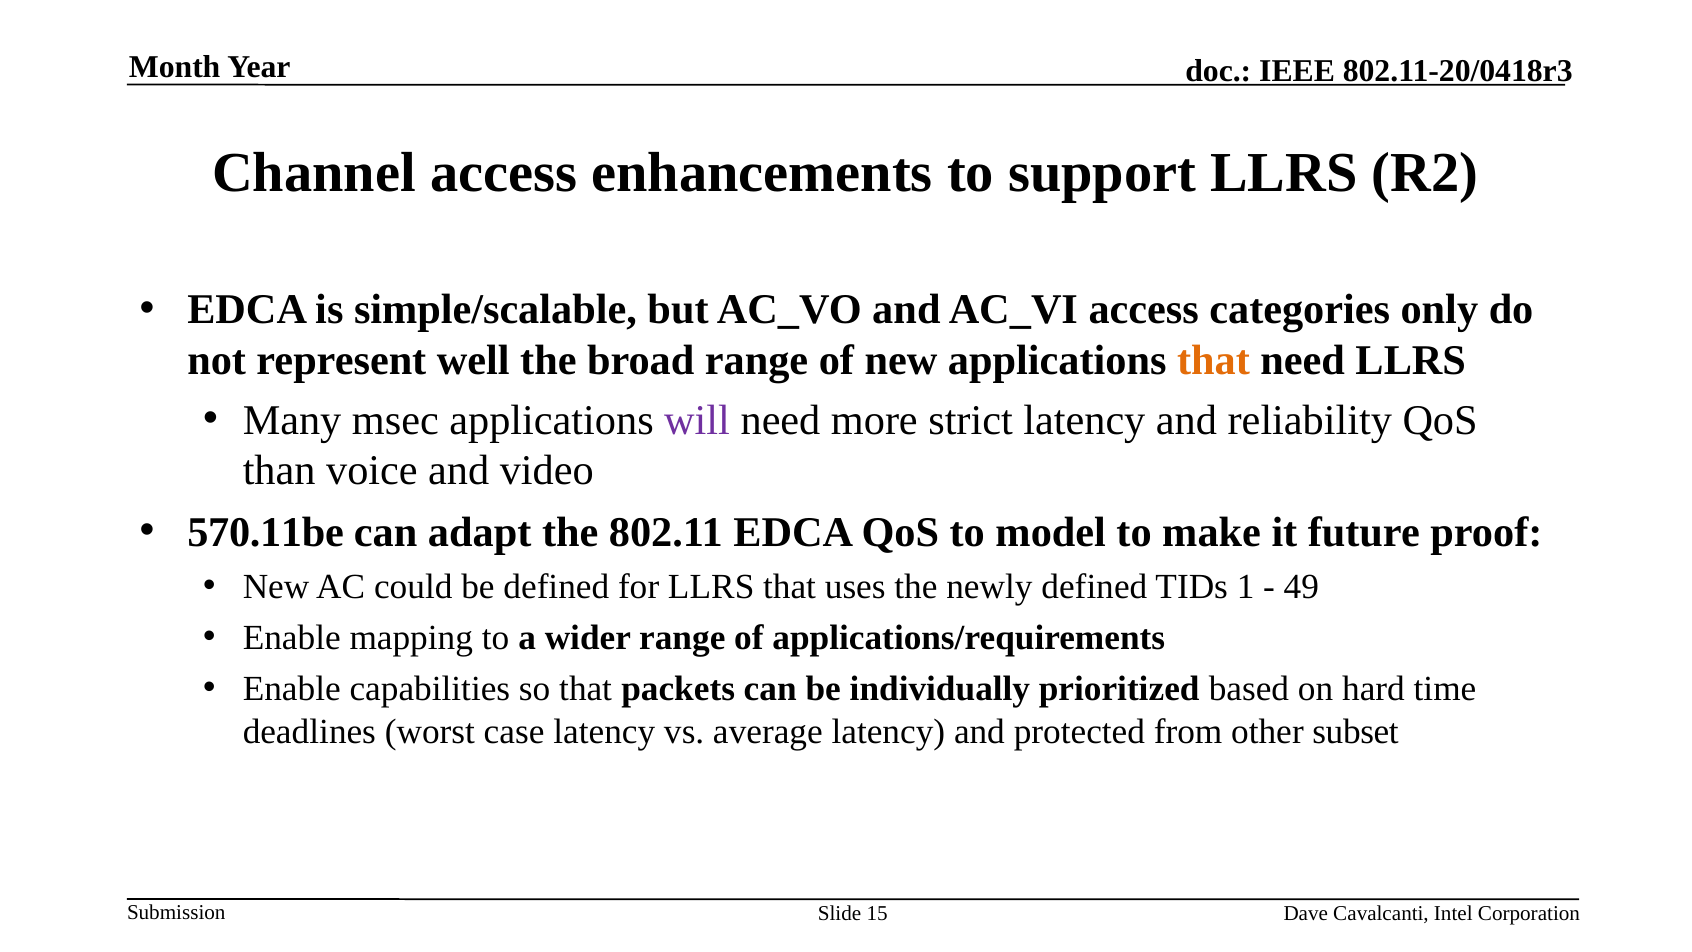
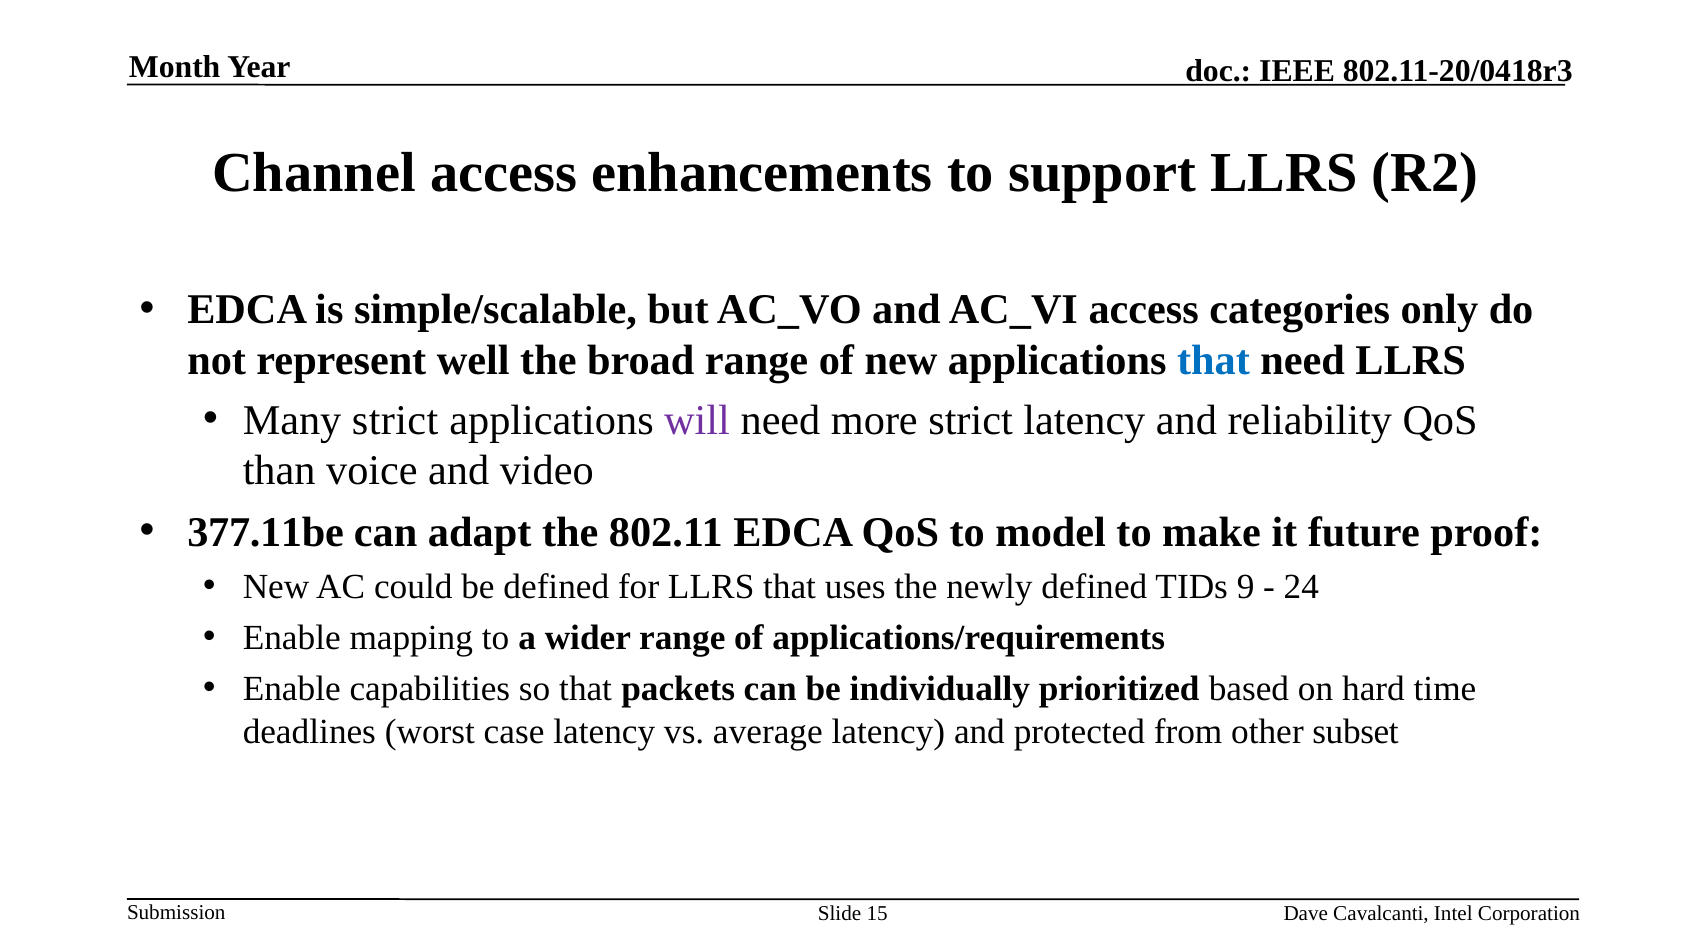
that colour: orange -> blue (1213, 360)
Many msec: msec -> strict (395, 420)
570.11be: 570.11be -> 377.11be (266, 532)
1: 1 -> 9 (1246, 587)
49: 49 -> 24 (1301, 587)
